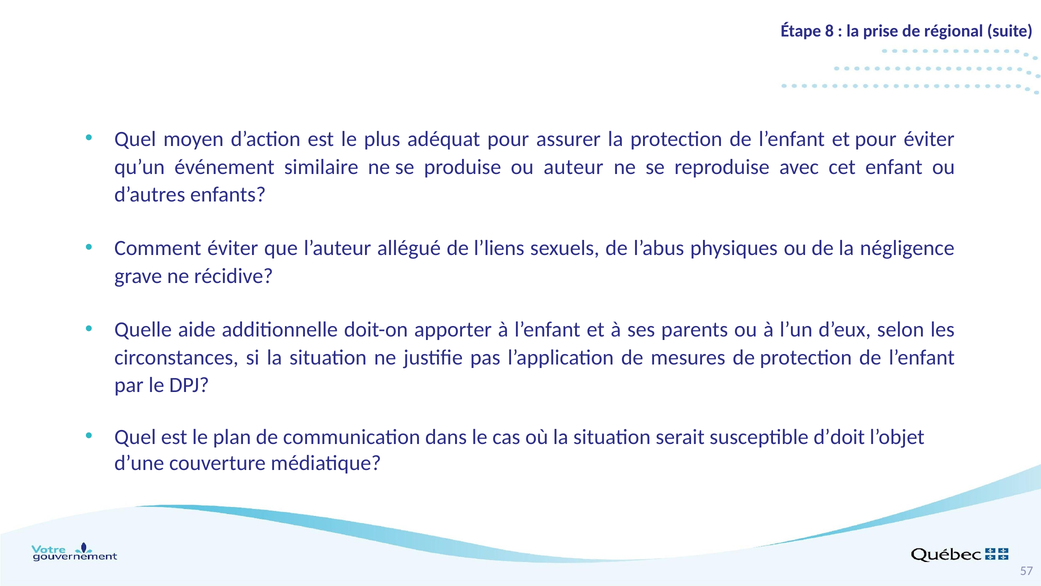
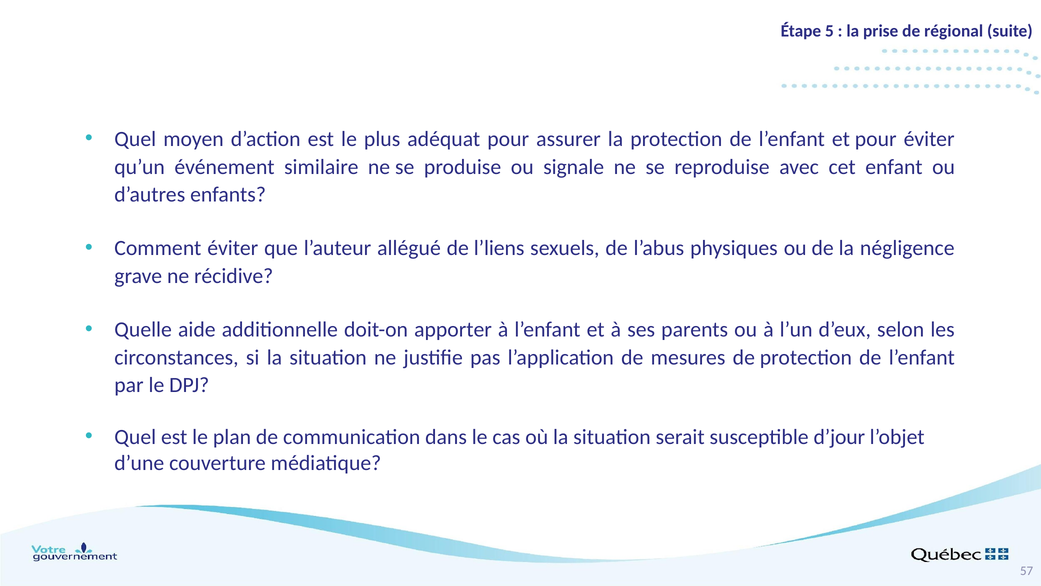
8: 8 -> 5 (829, 31)
auteur: auteur -> signale (574, 167)
d’doit: d’doit -> d’jour (839, 437)
